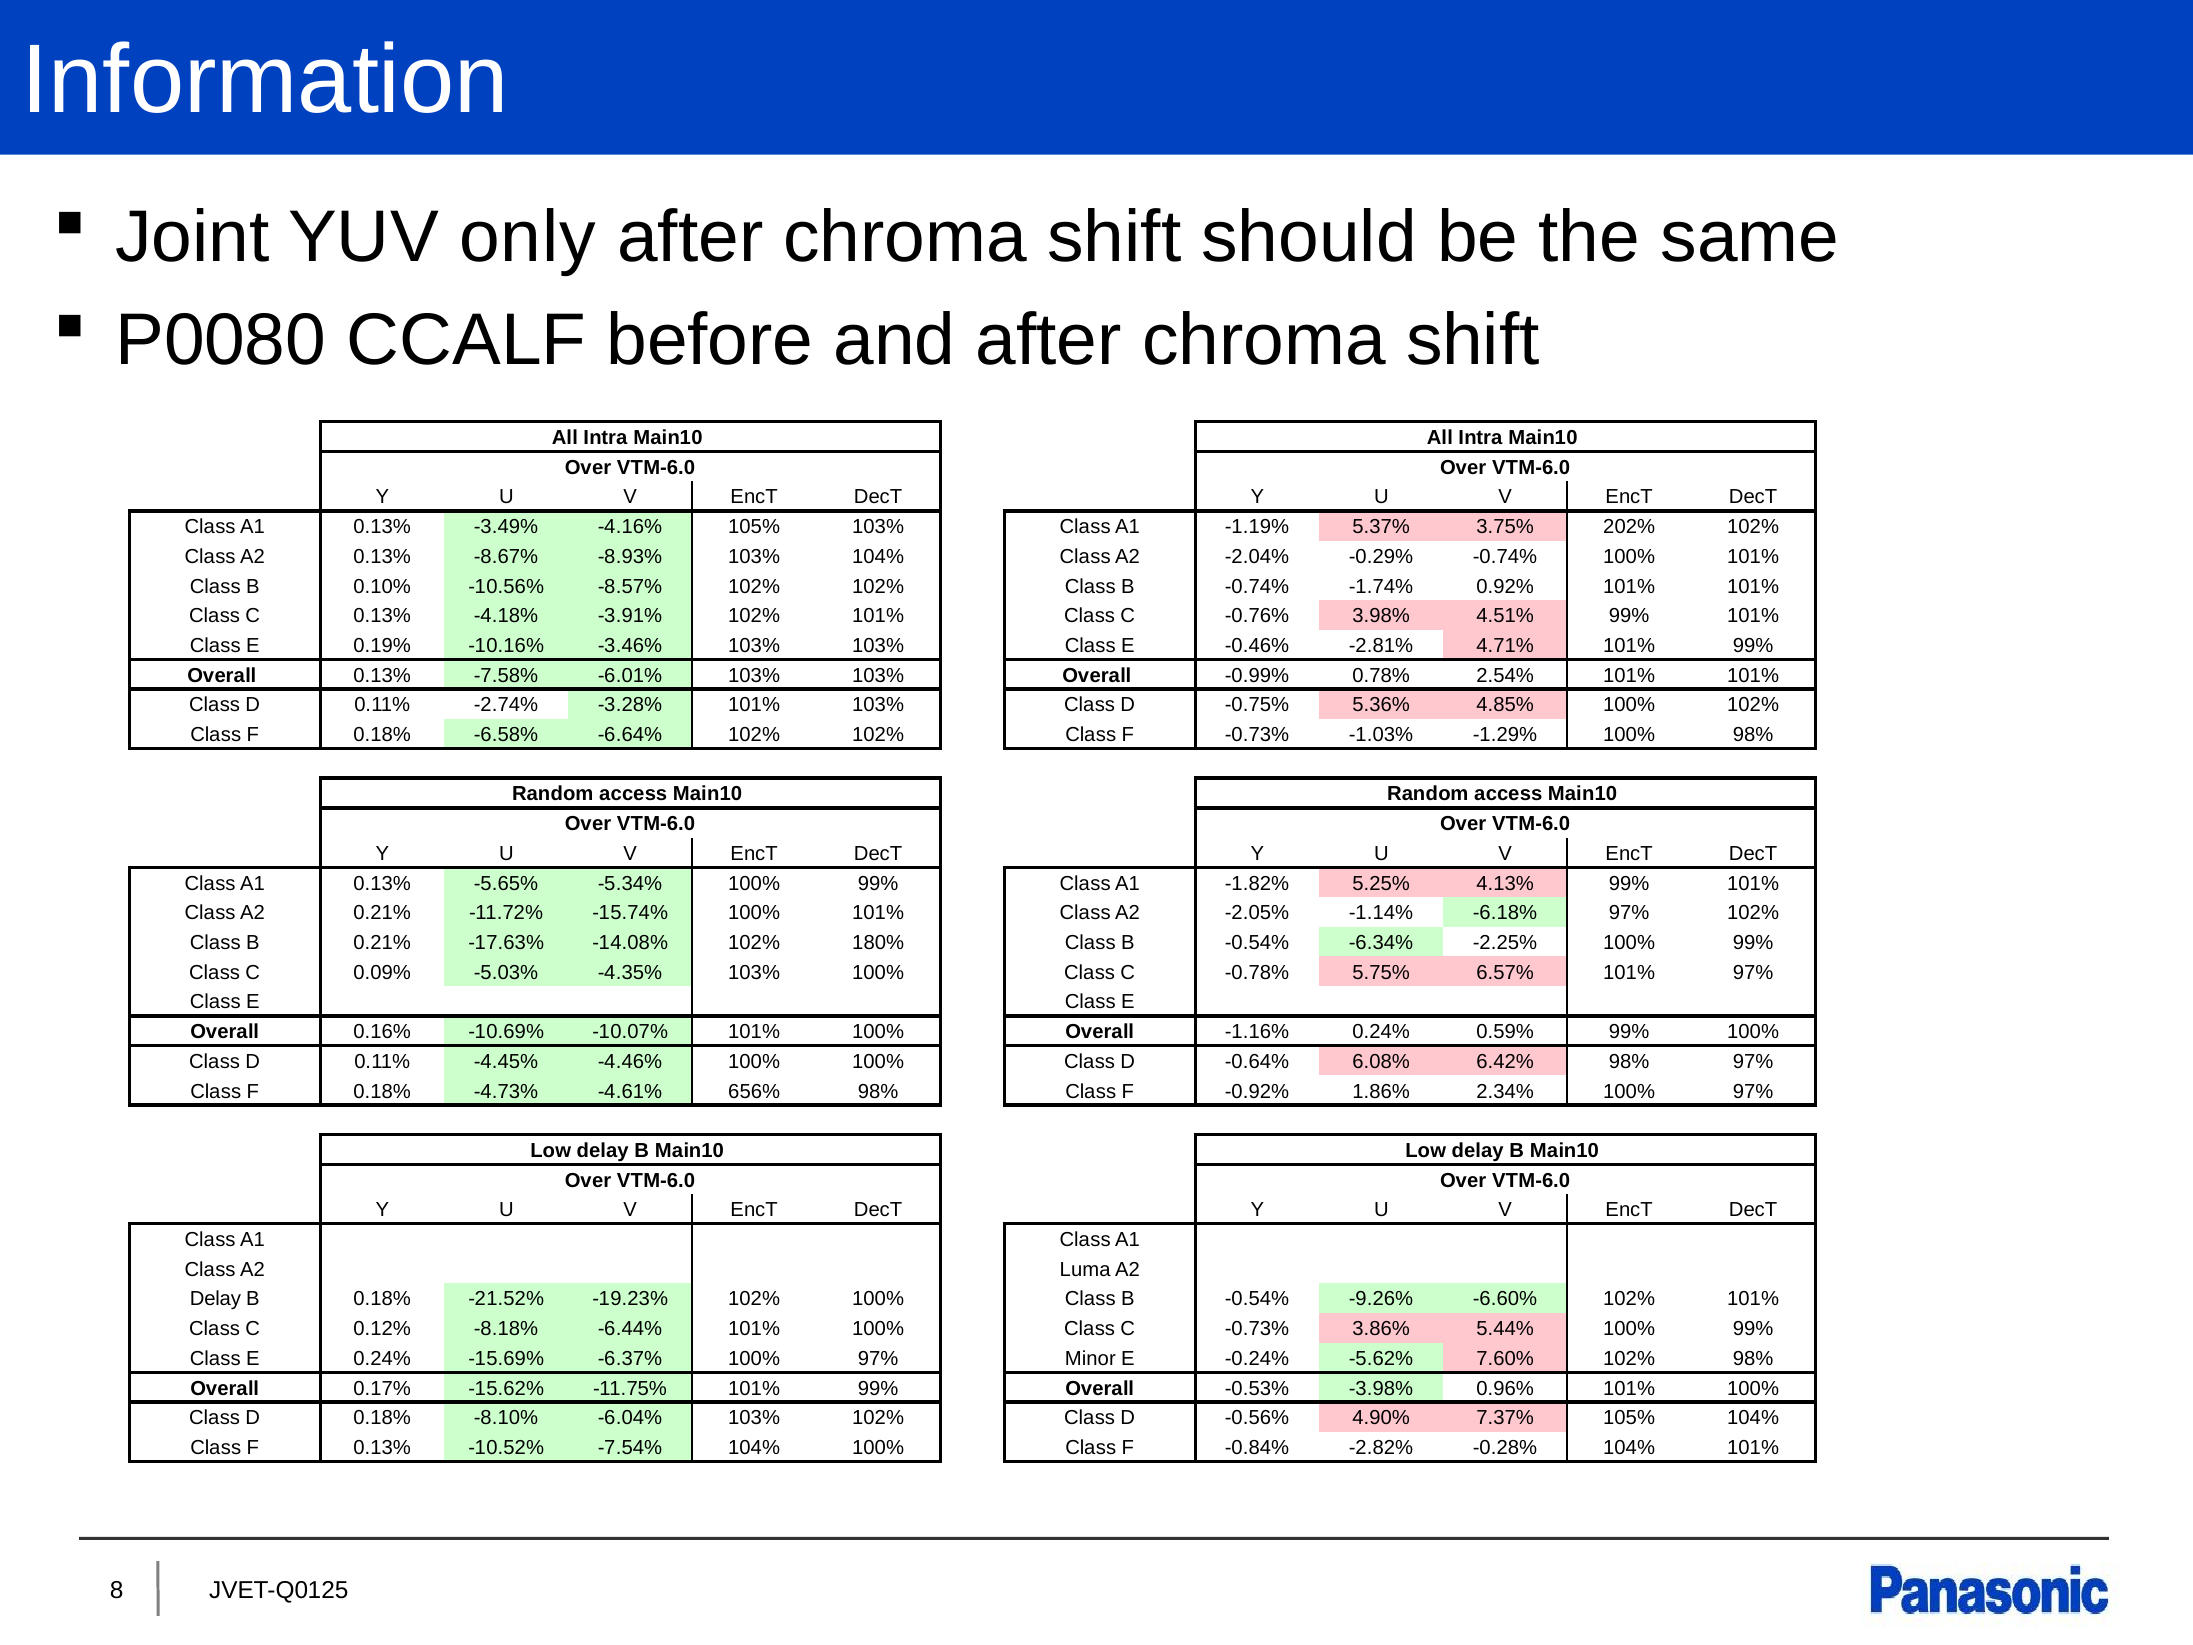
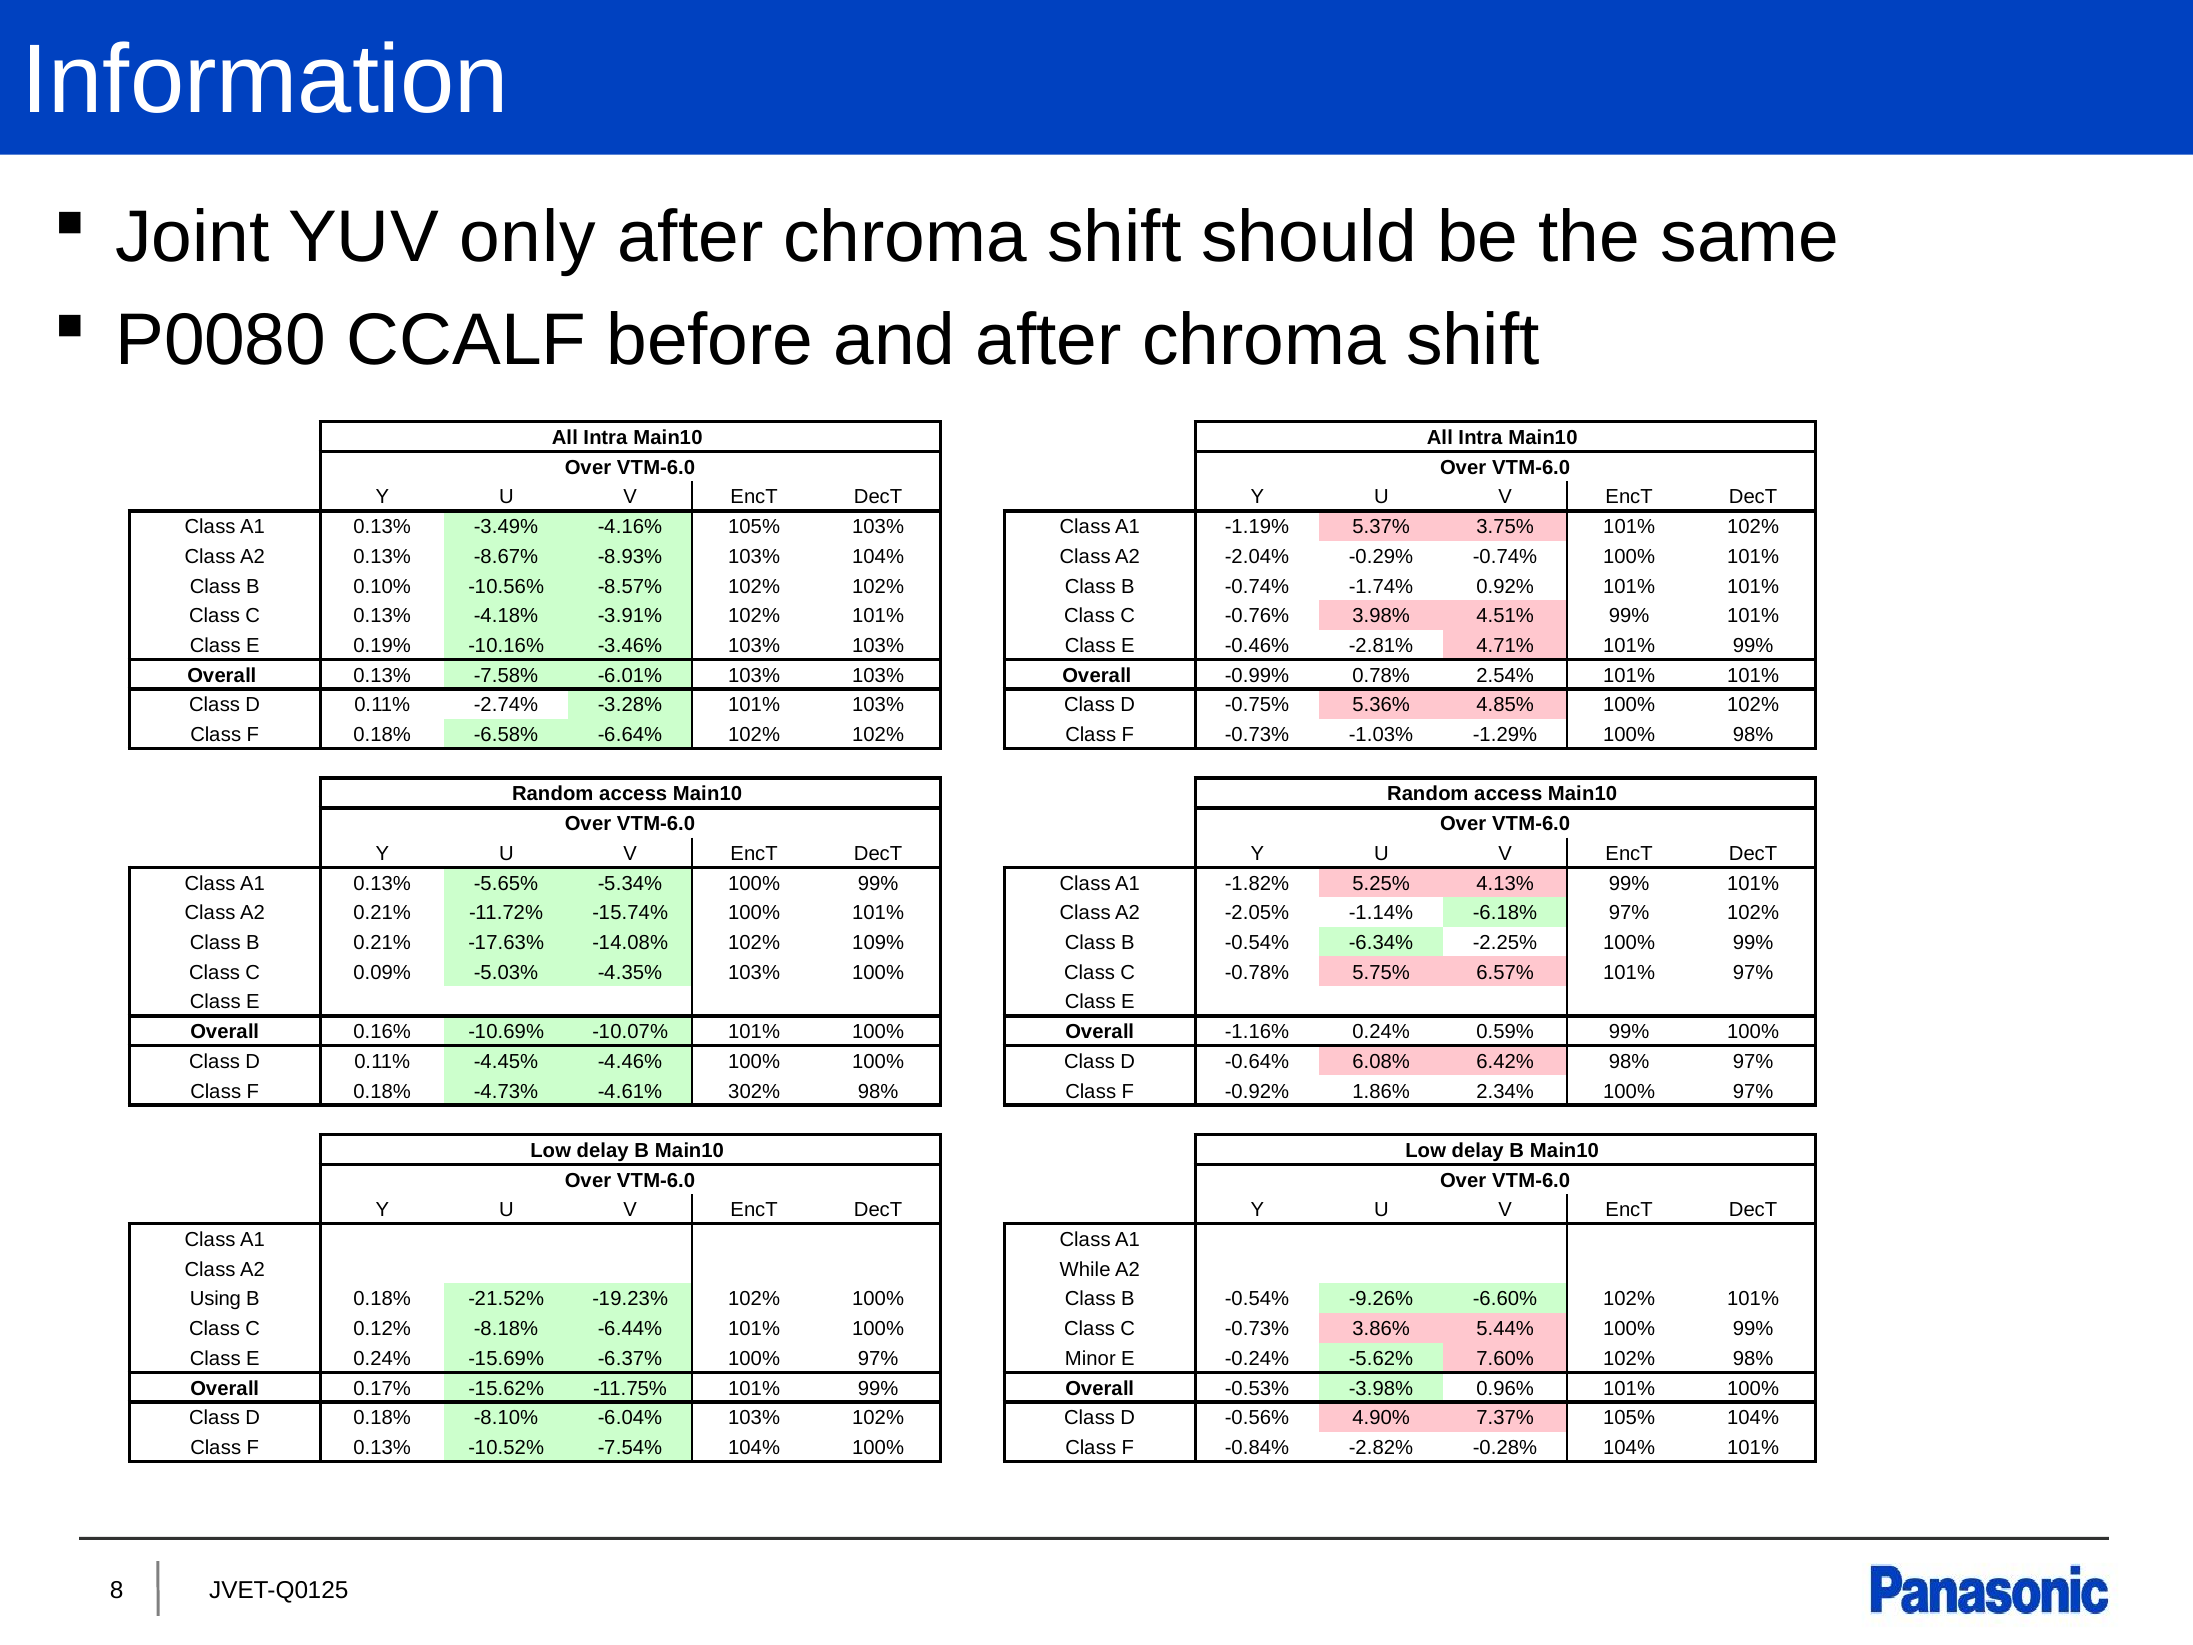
3.75% 202%: 202% -> 101% (1629, 527)
180%: 180% -> 109% (878, 943)
656%: 656% -> 302% (754, 1091)
Luma: Luma -> While (1085, 1269)
Delay: Delay -> Using (215, 1299)
